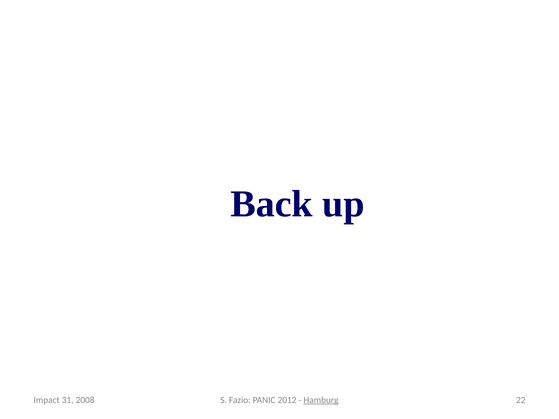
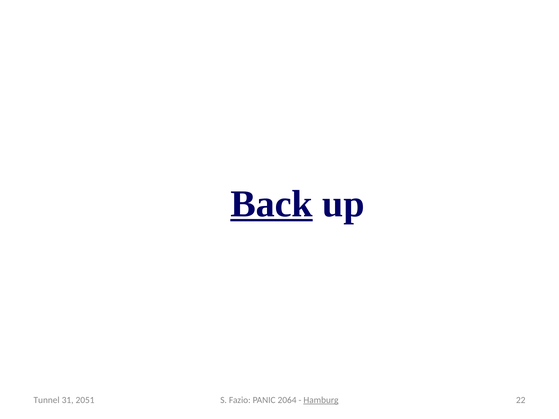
Back underline: none -> present (272, 204)
2012: 2012 -> 2064 (287, 400)
Impact: Impact -> Tunnel (47, 400)
2008: 2008 -> 2051 (85, 400)
